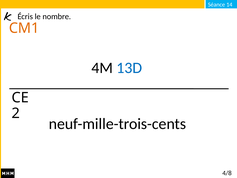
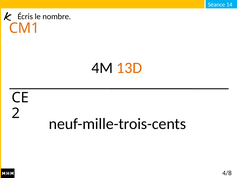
13D colour: blue -> orange (129, 68)
